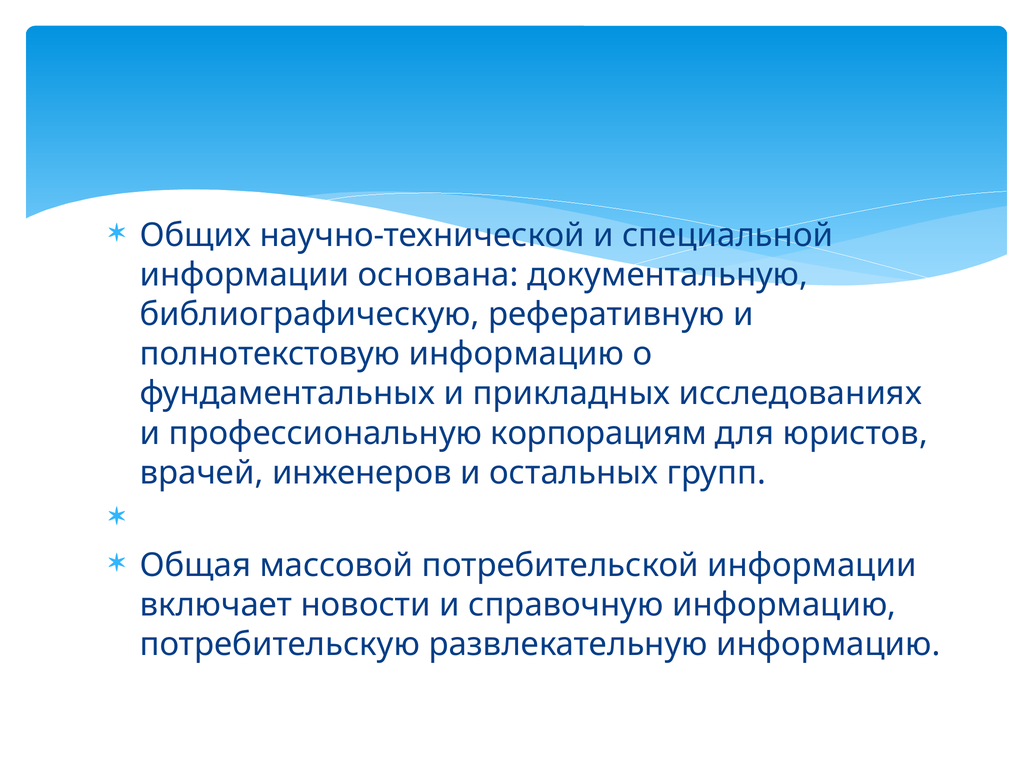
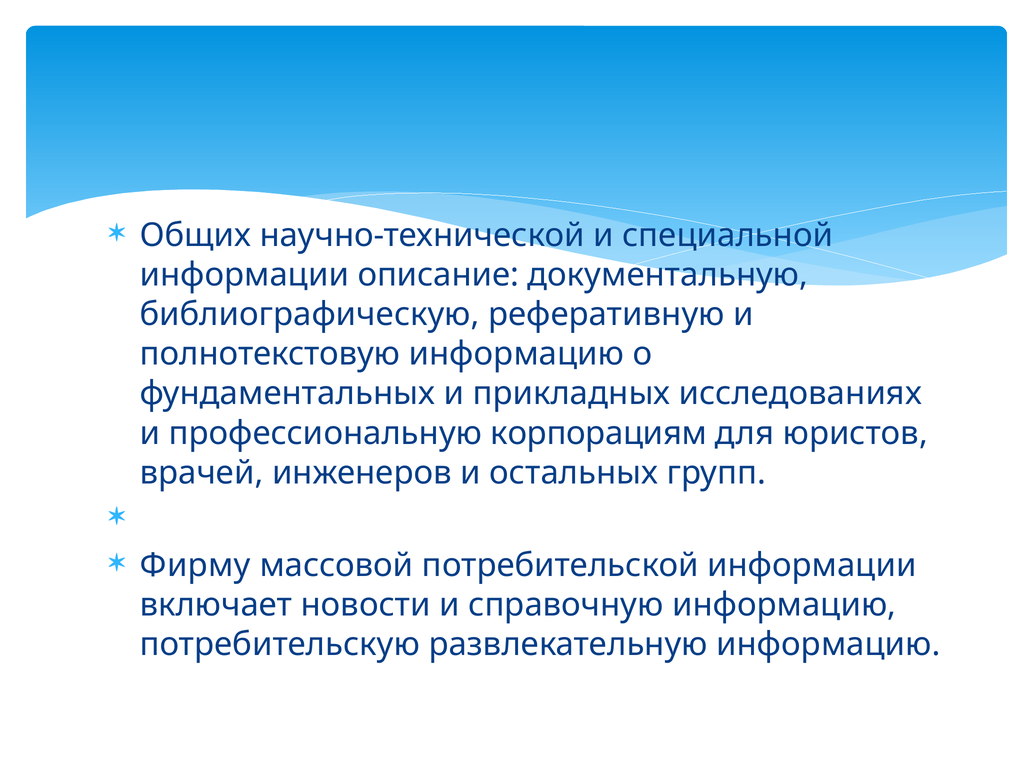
основана: основана -> описание (438, 275)
Общая: Общая -> Фирму (195, 565)
